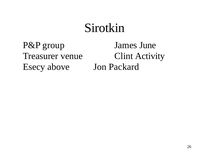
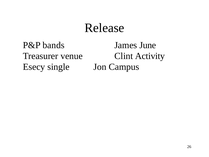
Sirotkin: Sirotkin -> Release (104, 28)
group: group -> bands (54, 45)
above: above -> single (59, 67)
Packard: Packard -> Campus (124, 67)
